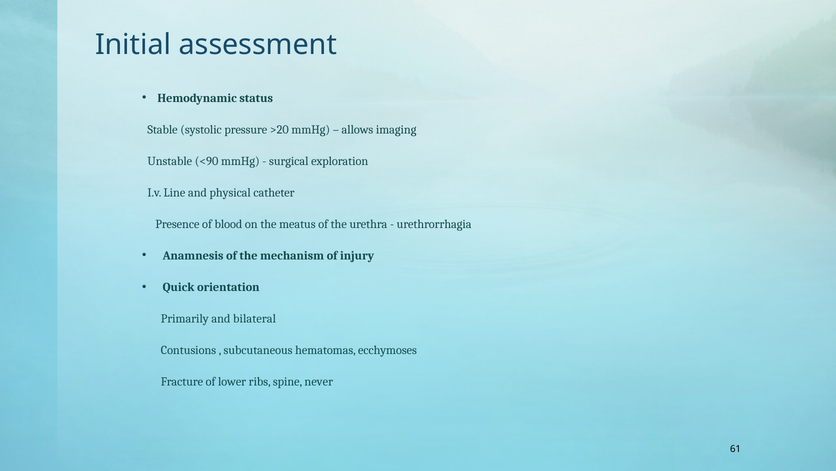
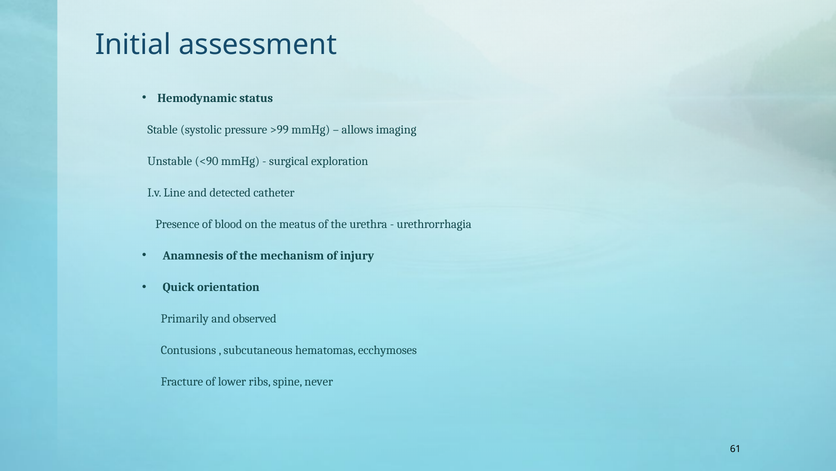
>20: >20 -> >99 (279, 129)
physical: physical -> detected (230, 192)
bilateral: bilateral -> observed (255, 318)
